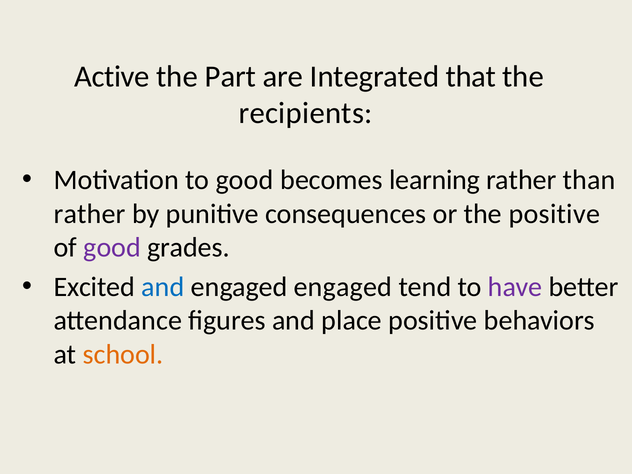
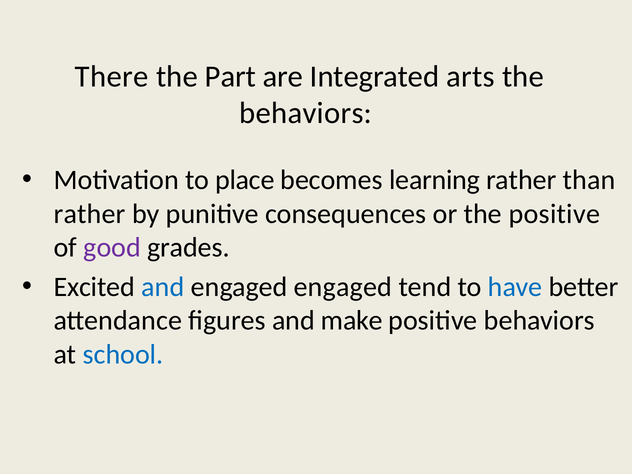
Active: Active -> There (112, 76)
that: that -> arts (471, 76)
recipients: recipients -> behaviors (306, 113)
to good: good -> place (245, 180)
have colour: purple -> blue (515, 287)
place: place -> make (352, 321)
school colour: orange -> blue (123, 354)
